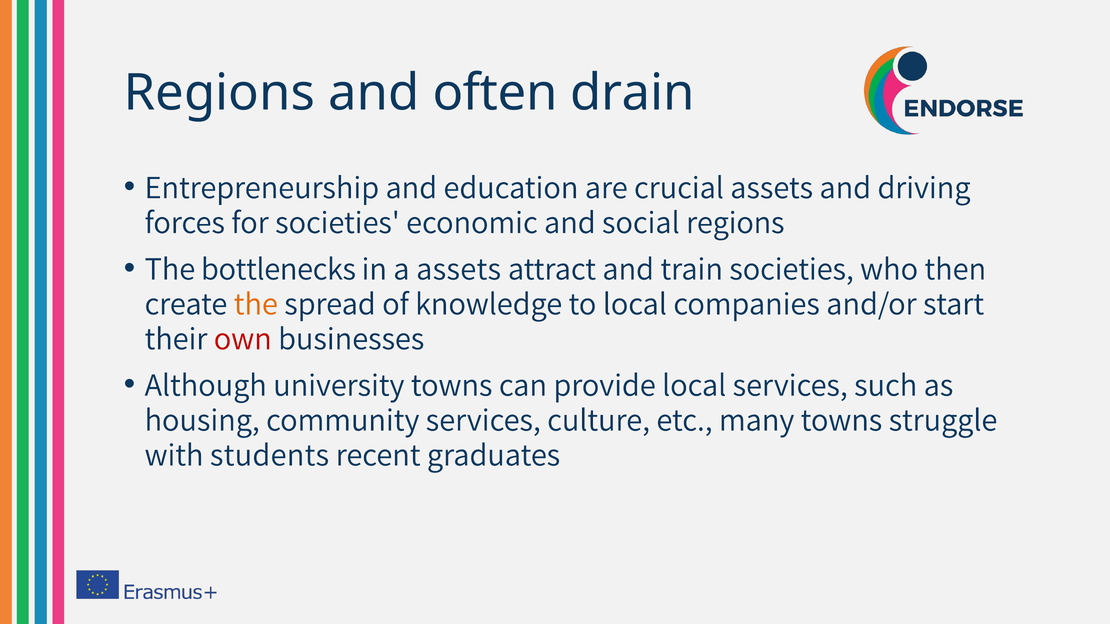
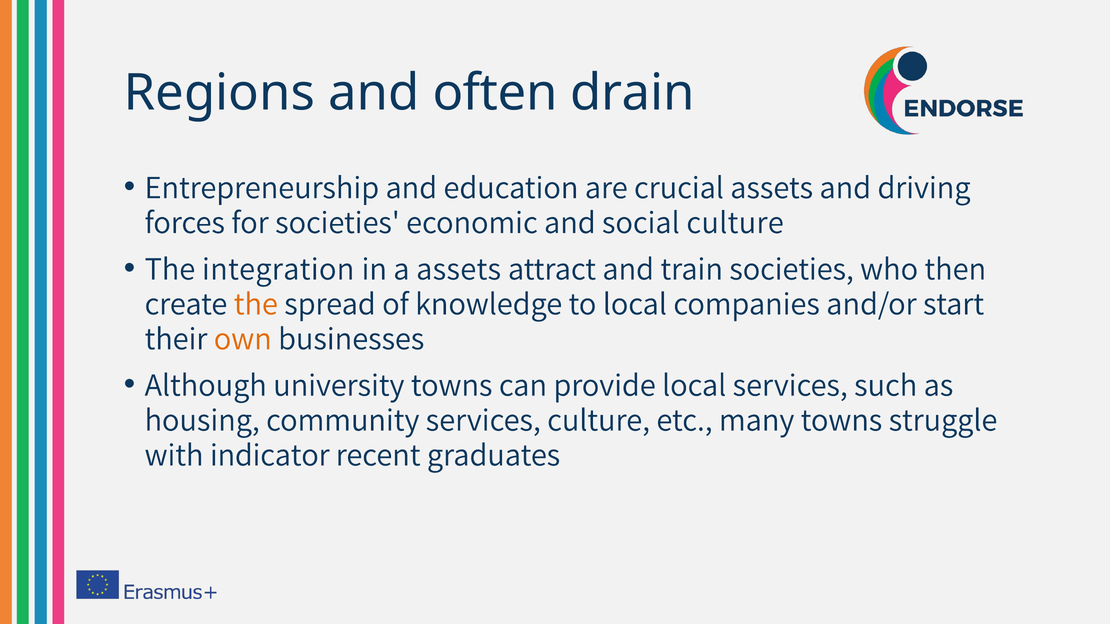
social regions: regions -> culture (735, 223)
bottlenecks: bottlenecks -> integration (278, 269)
own colour: red -> orange (243, 339)
students: students -> indicator (270, 455)
